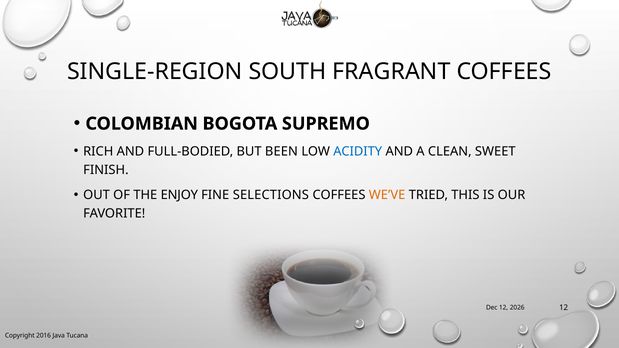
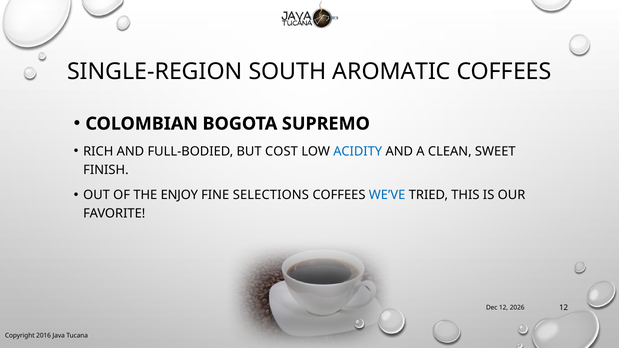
FRAGRANT: FRAGRANT -> AROMATIC (392, 72)
BEEN: BEEN -> COST (281, 152)
WE’VE colour: orange -> blue (387, 195)
